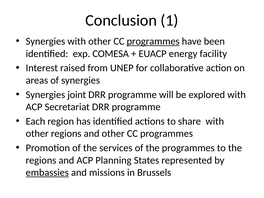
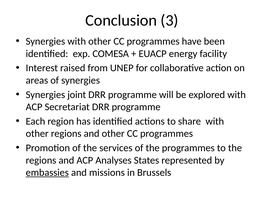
1: 1 -> 3 (170, 20)
programmes underline: present -> none (153, 41)
Planning: Planning -> Analyses (114, 160)
